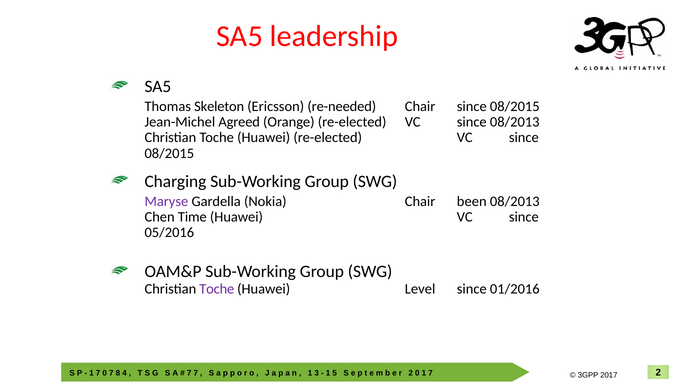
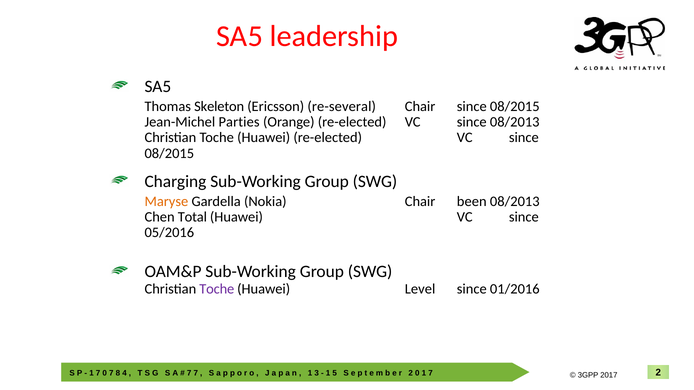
re-needed: re-needed -> re-several (342, 107)
Agreed: Agreed -> Parties (239, 122)
Maryse colour: purple -> orange (166, 202)
Time: Time -> Total (192, 217)
